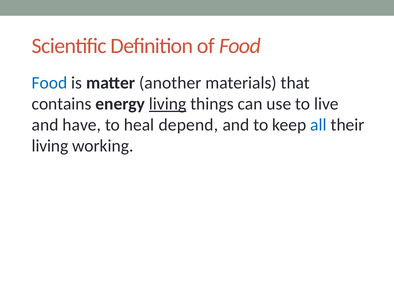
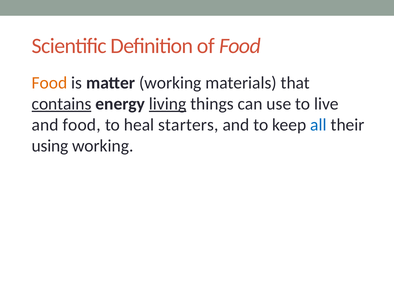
Food colour: blue -> orange (49, 83)
matter another: another -> working (170, 83)
contains underline: none -> present (62, 104)
and have: have -> food (82, 125)
depend: depend -> starters (188, 125)
living: living -> using (50, 146)
